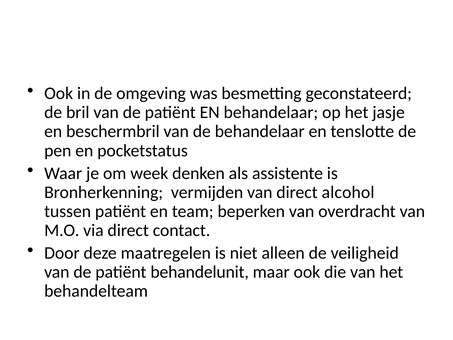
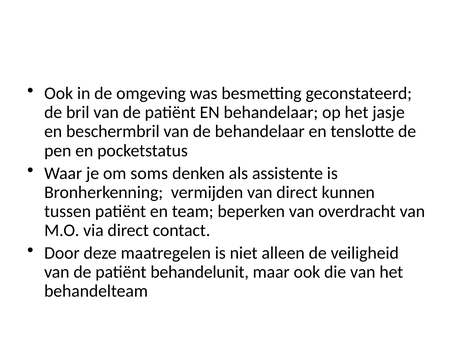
week: week -> soms (149, 173)
alcohol: alcohol -> kunnen (348, 192)
